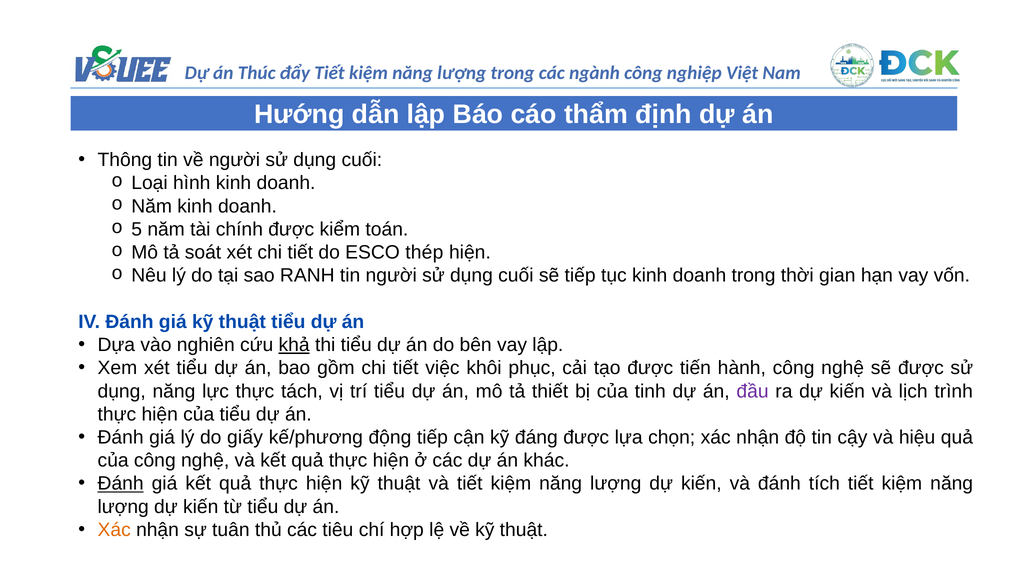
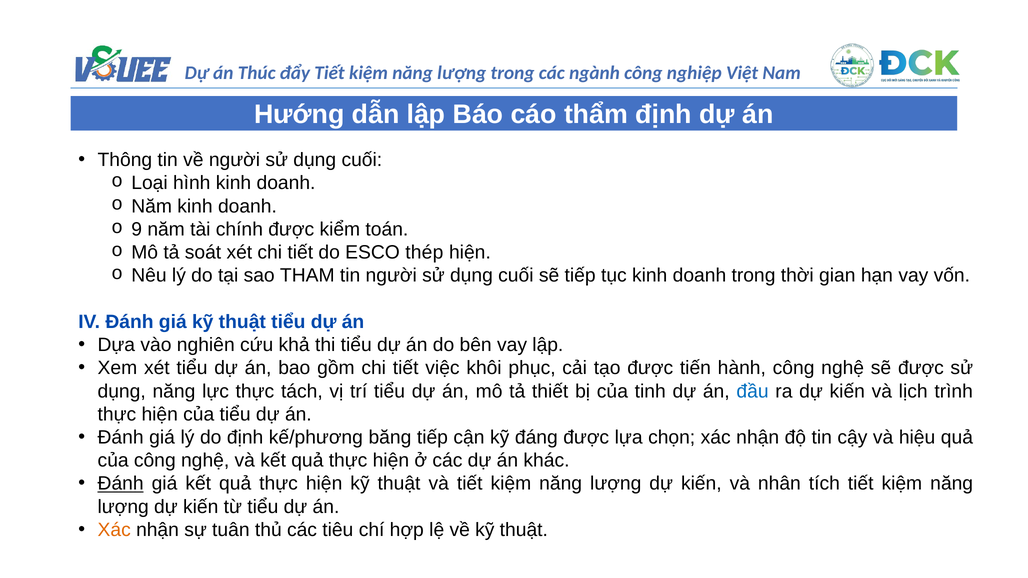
5: 5 -> 9 (137, 229)
RANH: RANH -> THAM (307, 276)
khả underline: present -> none (294, 345)
đầu colour: purple -> blue (753, 391)
do giấy: giấy -> định (245, 438)
động: động -> băng (390, 438)
và đánh: đánh -> nhân (779, 484)
